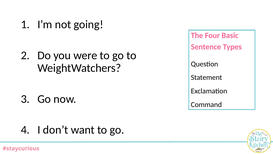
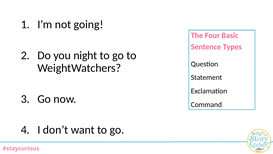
were: were -> night (85, 55)
